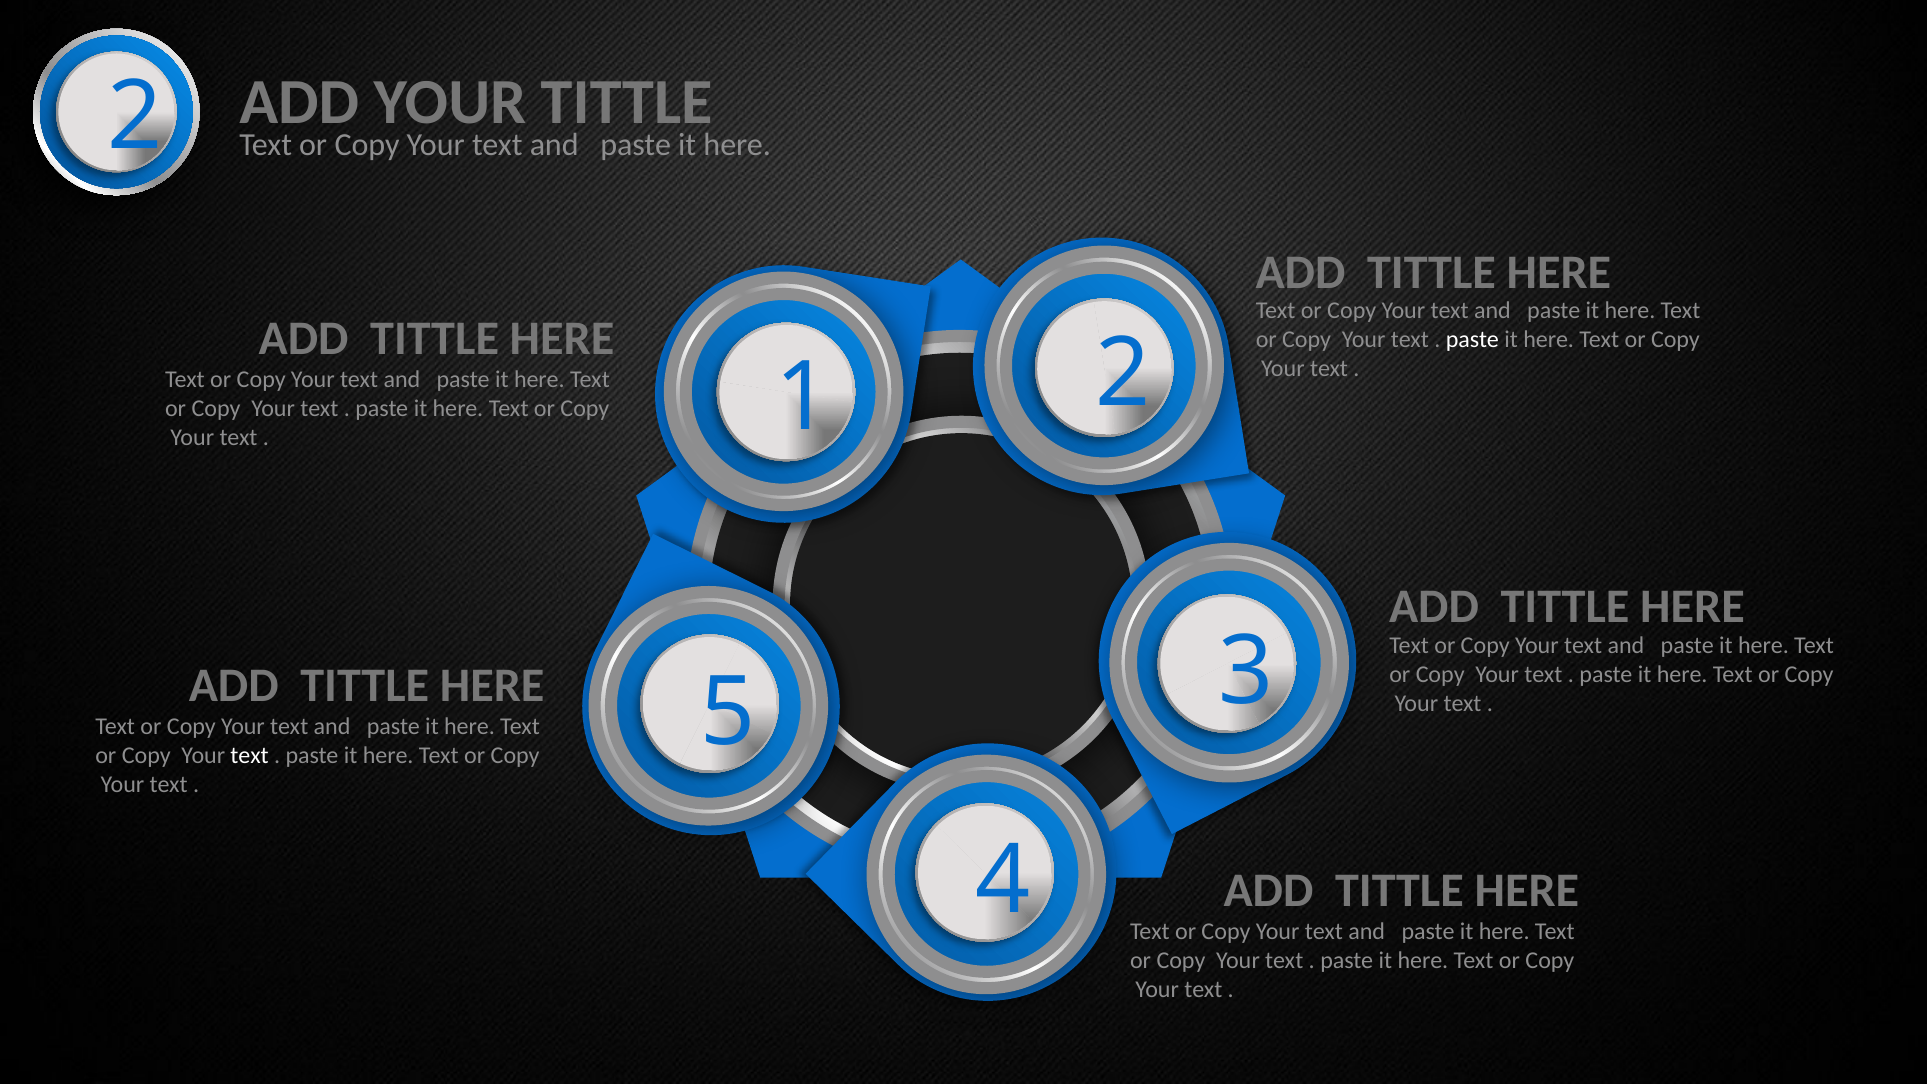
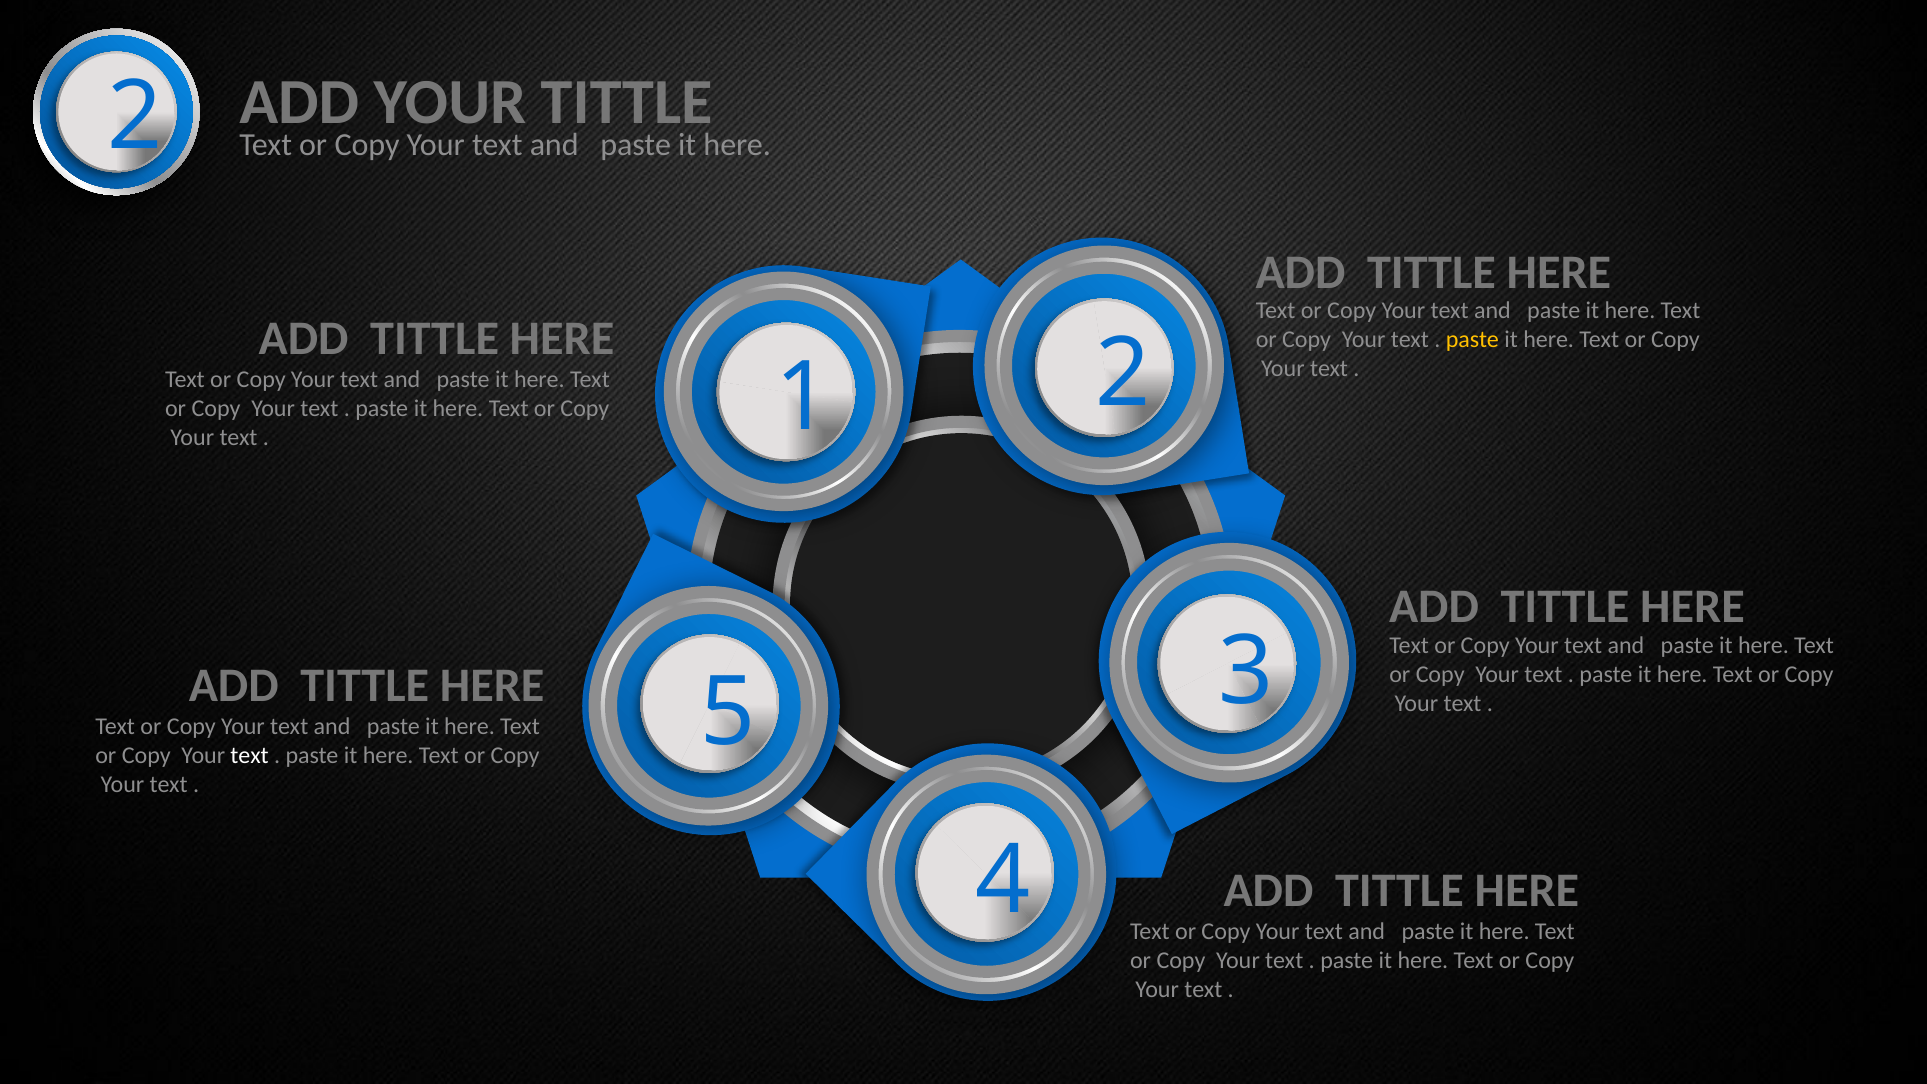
paste colour: white -> yellow (1472, 340)
